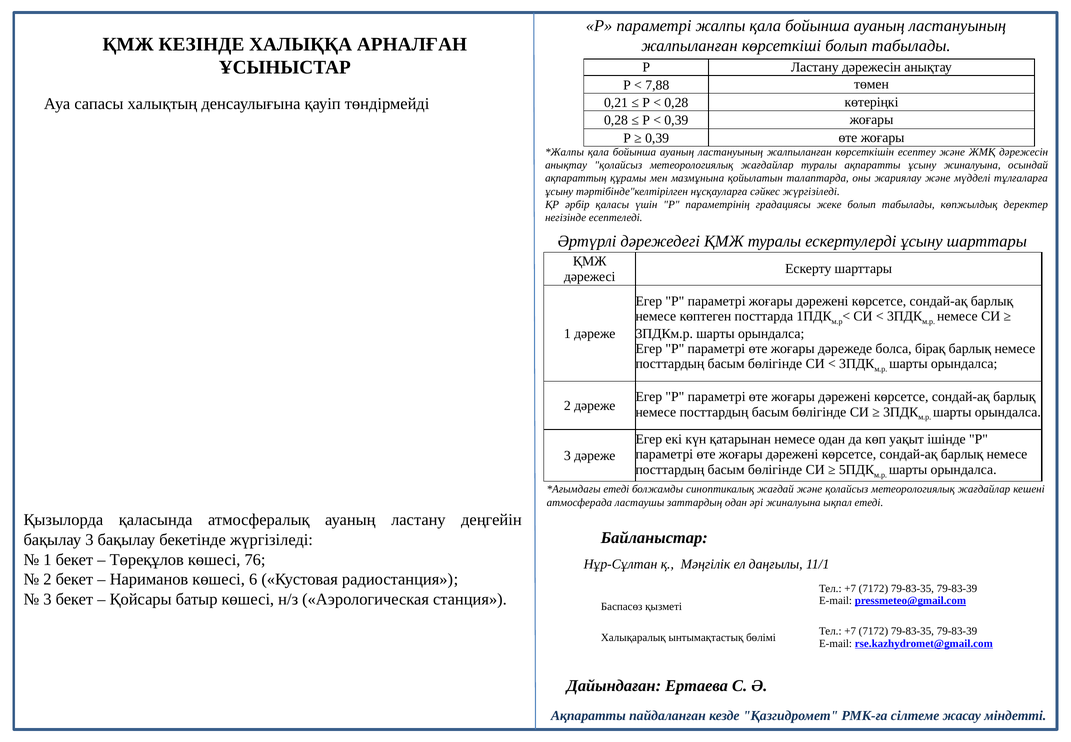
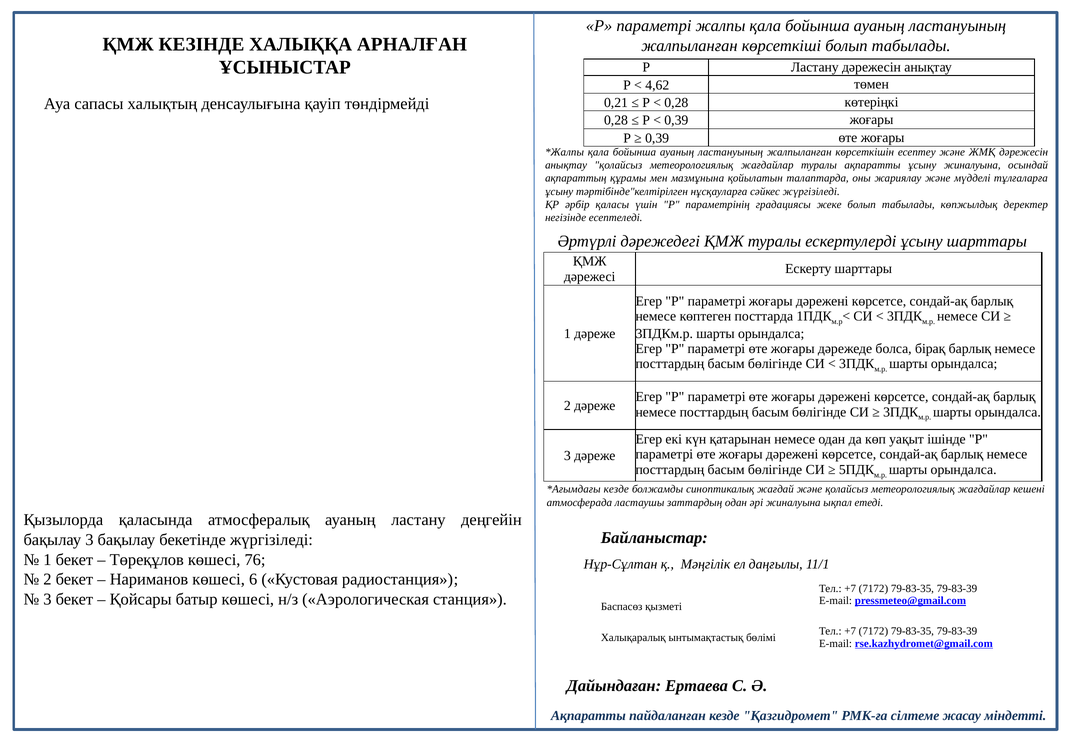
7,88: 7,88 -> 4,62 (657, 85)
етеді: етеді -> кезде (616, 489)
